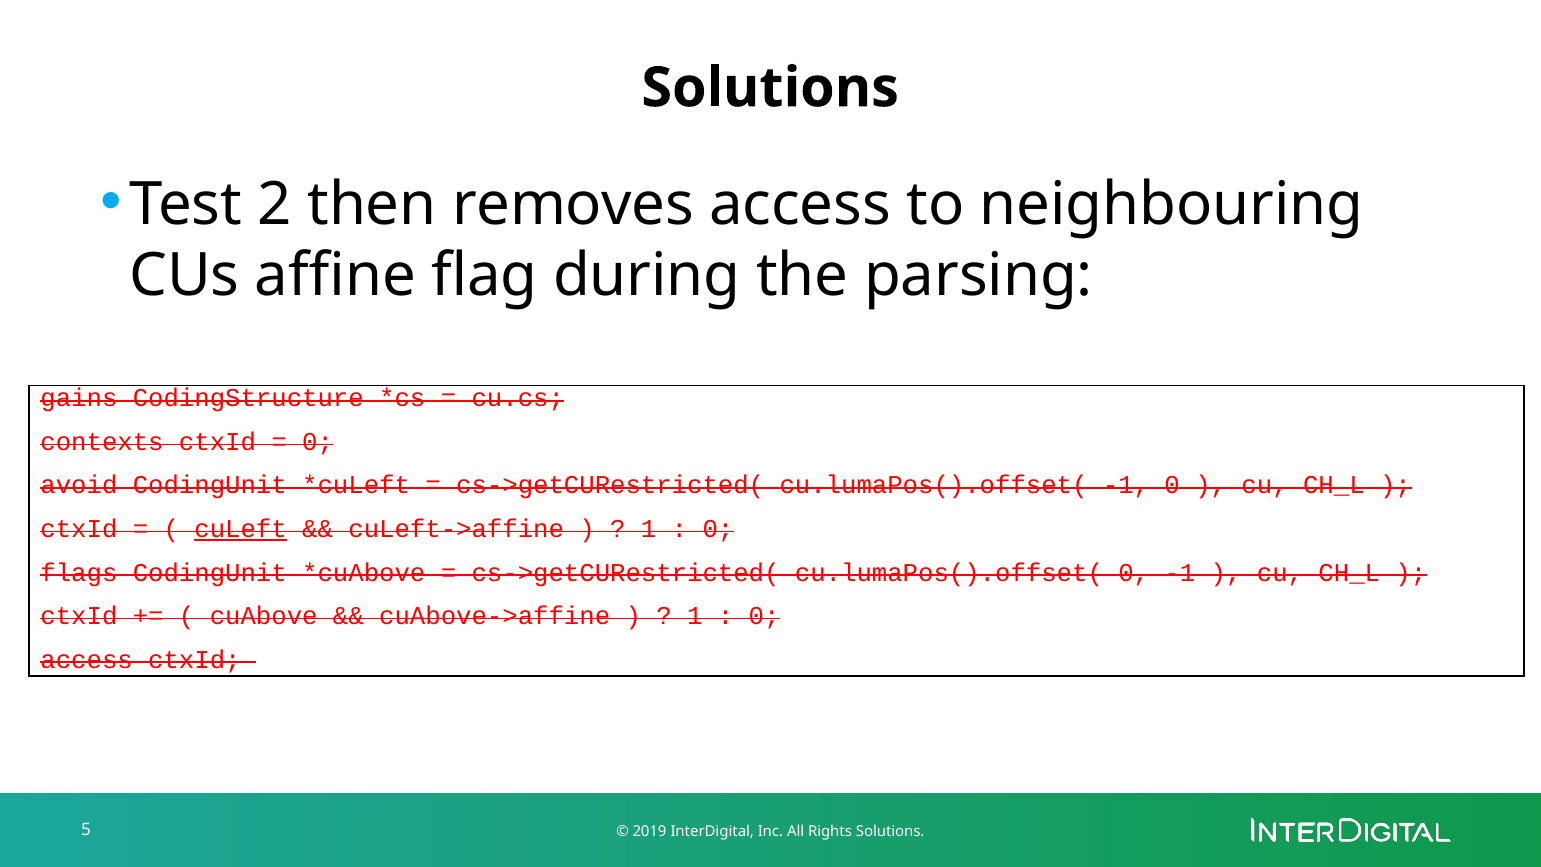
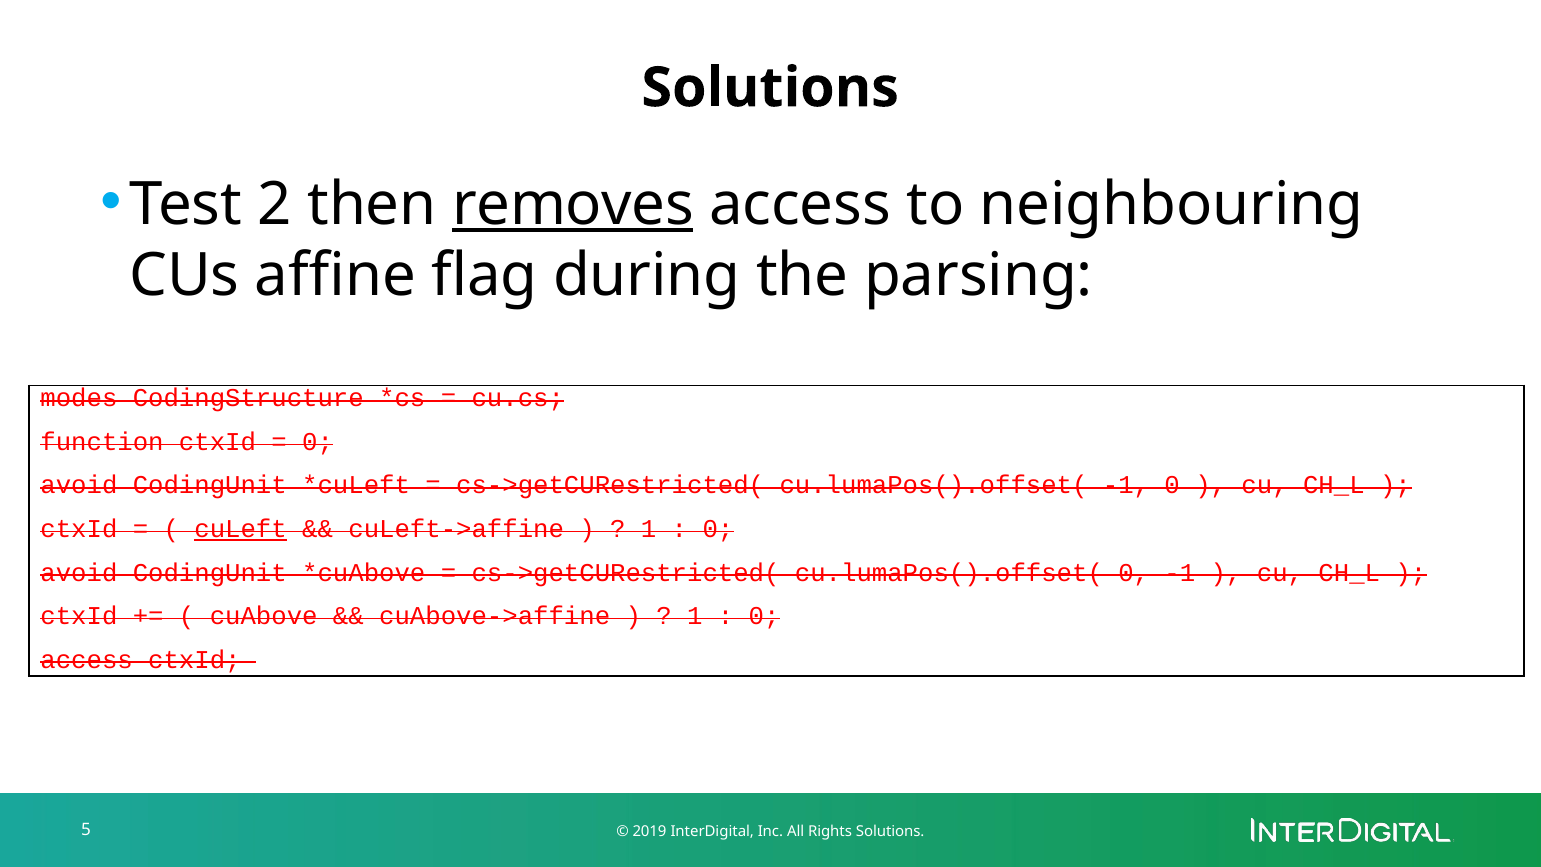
removes underline: none -> present (573, 204)
gains: gains -> modes (79, 398)
contexts: contexts -> function (102, 442)
flags: flags -> avoid (79, 573)
